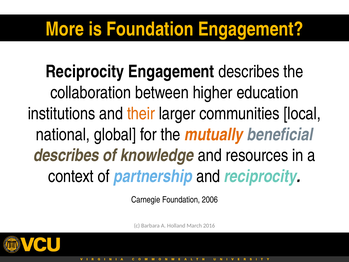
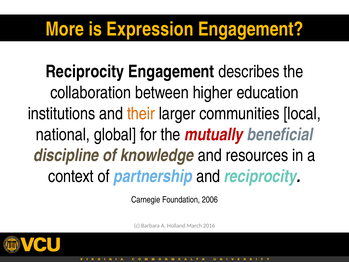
is Foundation: Foundation -> Expression (150, 29)
mutually colour: orange -> red (214, 134)
describes: describes -> discipline (66, 155)
